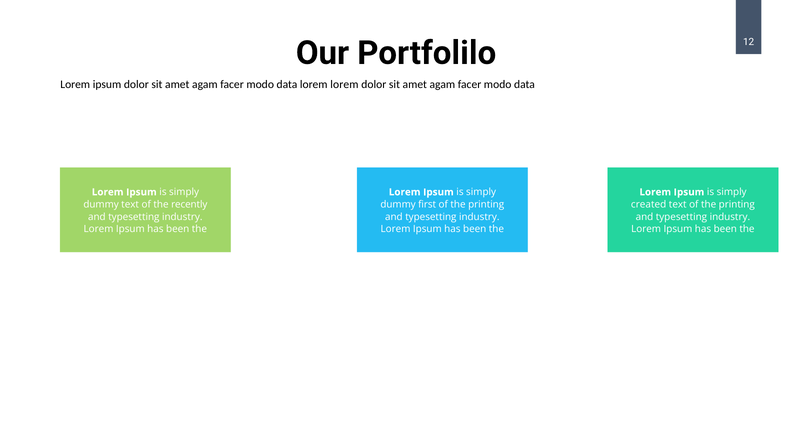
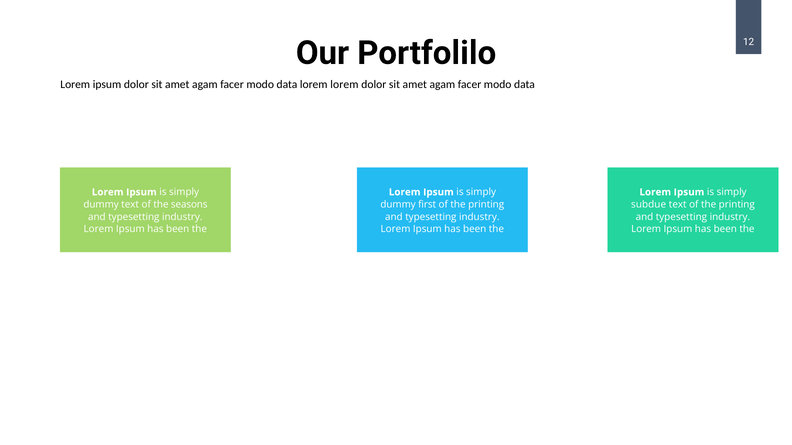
recently: recently -> seasons (189, 205)
created: created -> subdue (649, 205)
